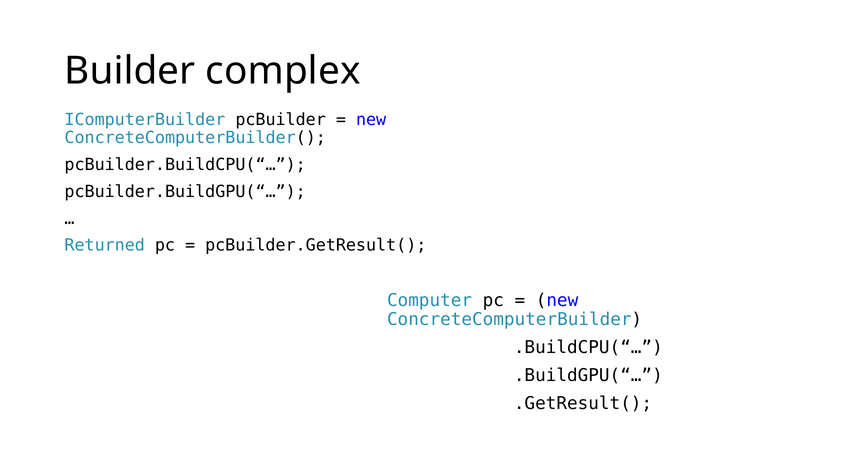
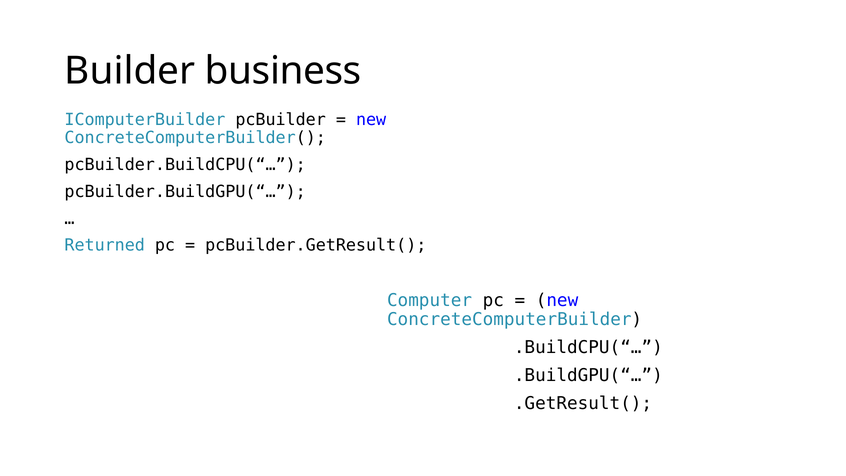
complex: complex -> business (283, 71)
